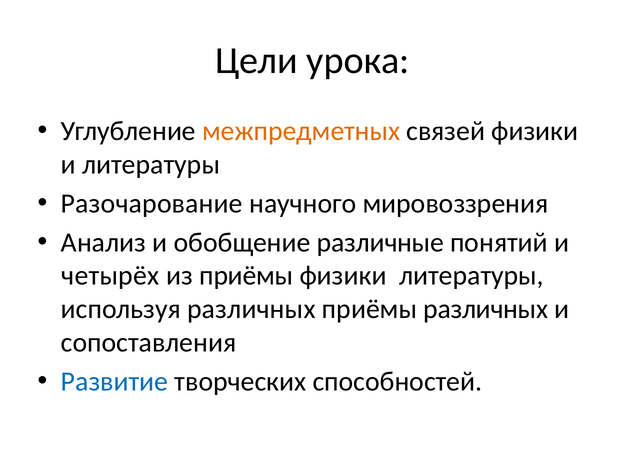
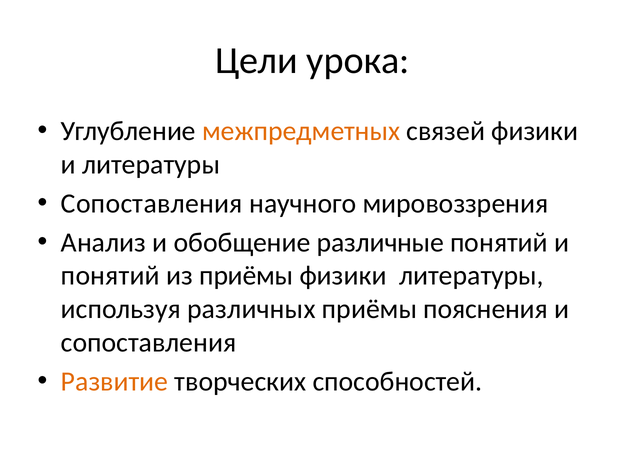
Разочарование: Разочарование -> Сопоставления (152, 203)
четырёх: четырёх -> понятий (110, 276)
приёмы различных: различных -> пояснения (486, 309)
Развитие colour: blue -> orange (115, 381)
